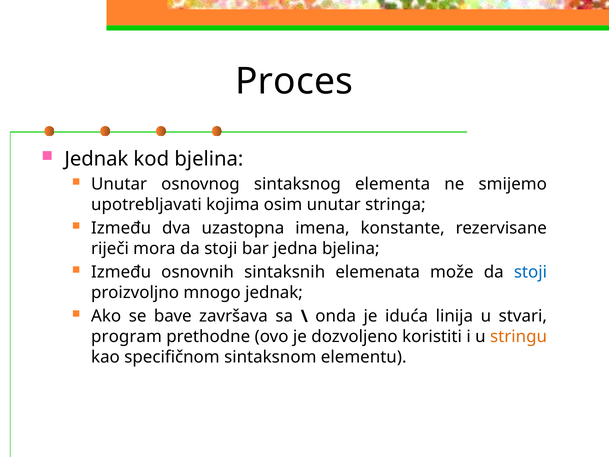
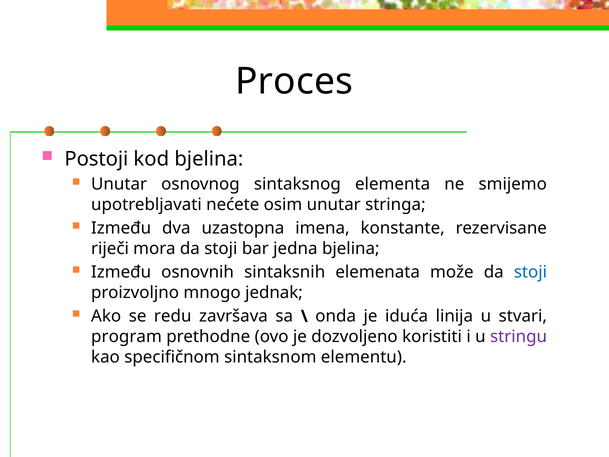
Jednak: Jednak -> Postoji (96, 159)
kojima: kojima -> nećete (233, 205)
bave: bave -> redu (173, 316)
stringu colour: orange -> purple (519, 337)
